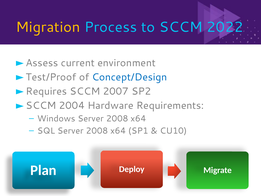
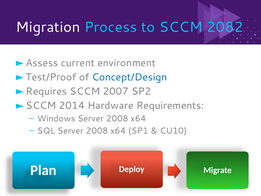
Migration colour: yellow -> white (48, 27)
2022: 2022 -> 2082 (225, 27)
2004: 2004 -> 2014 (72, 105)
